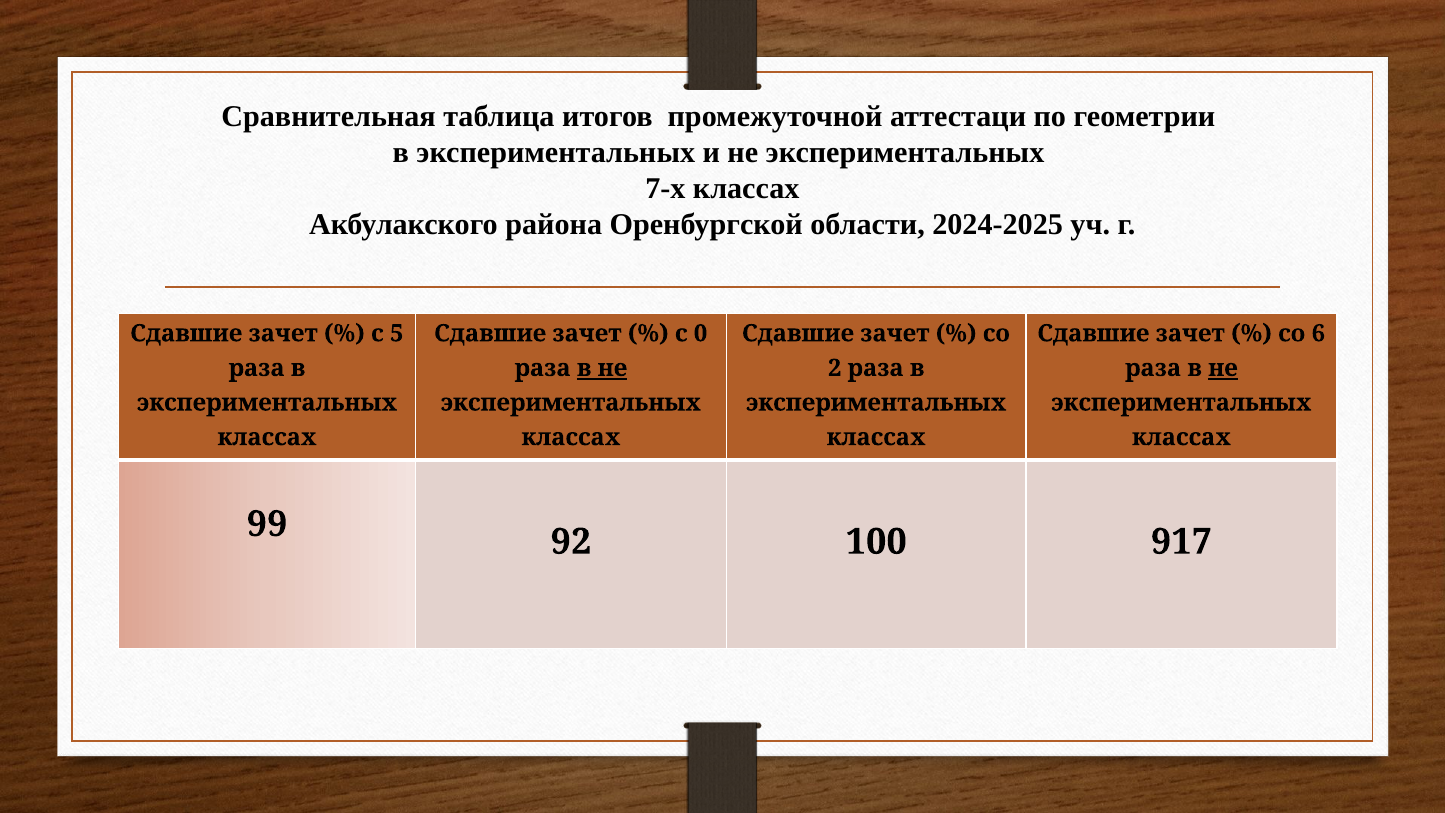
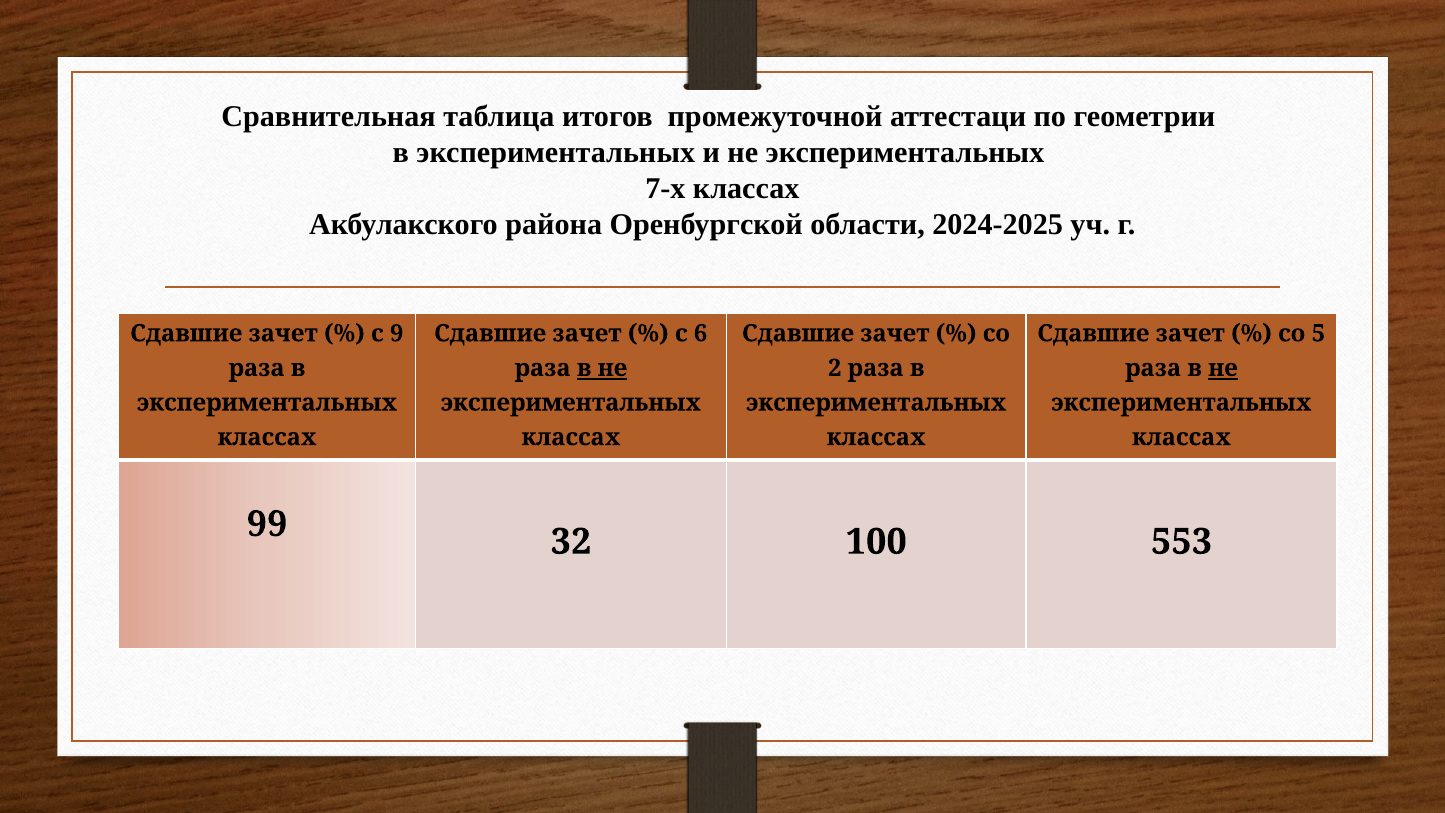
5: 5 -> 9 (397, 333)
0: 0 -> 6 (701, 333)
6: 6 -> 5 (1318, 333)
92: 92 -> 32 (571, 542)
917: 917 -> 553 (1181, 542)
